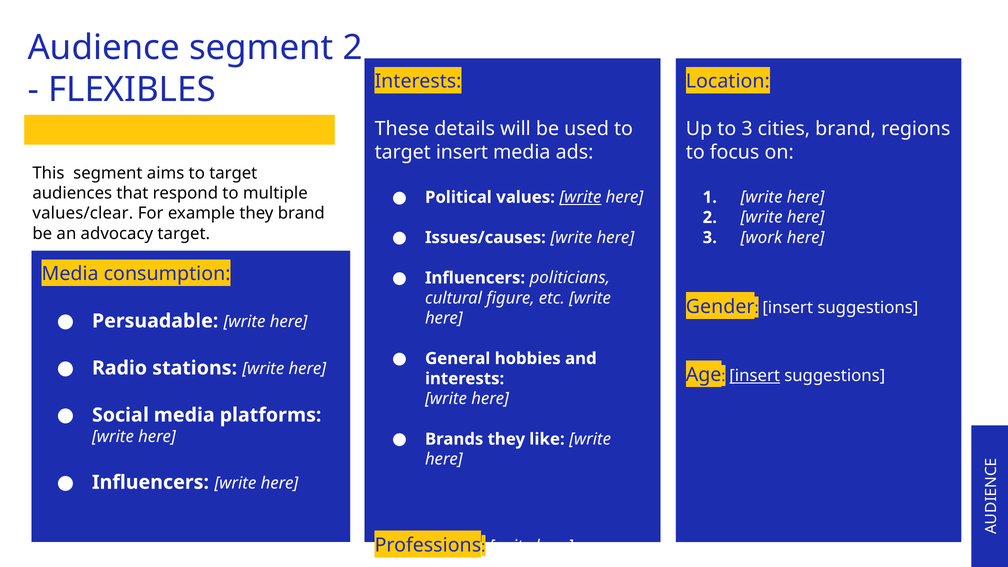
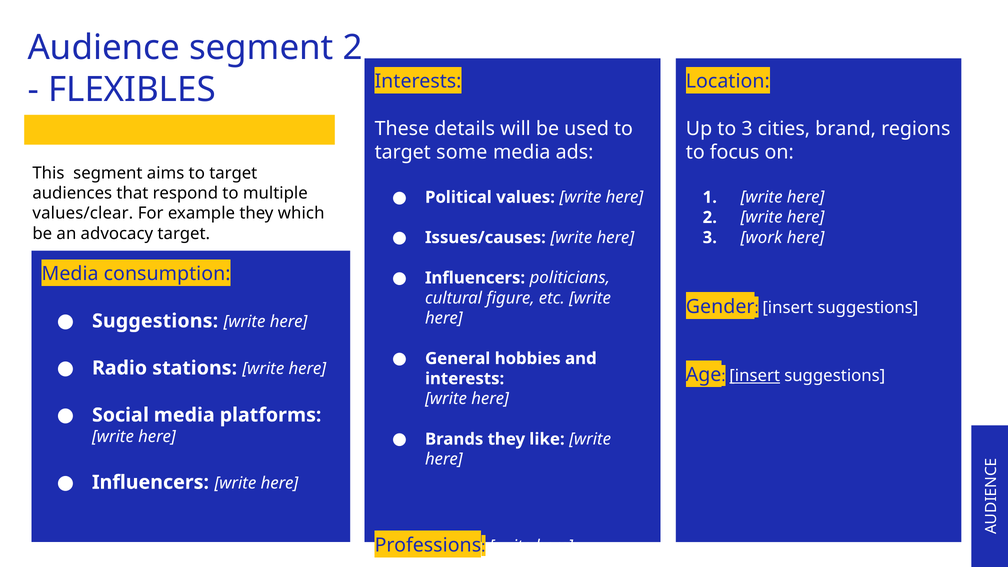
target insert: insert -> some (462, 152)
write underline: present -> none (580, 197)
they brand: brand -> which (301, 213)
Persuadable: Persuadable -> Suggestions (155, 321)
